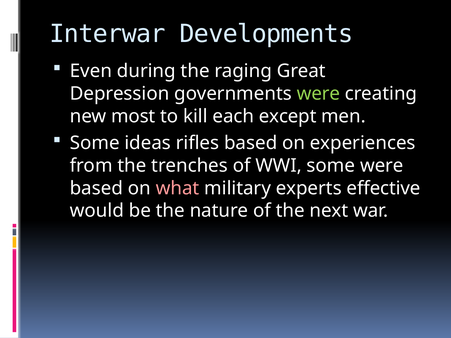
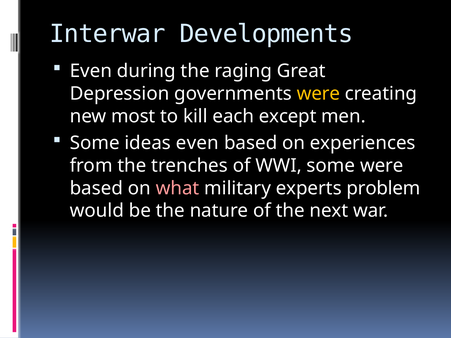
were colour: light green -> yellow (318, 94)
ideas rifles: rifles -> even (197, 143)
effective: effective -> problem (384, 188)
